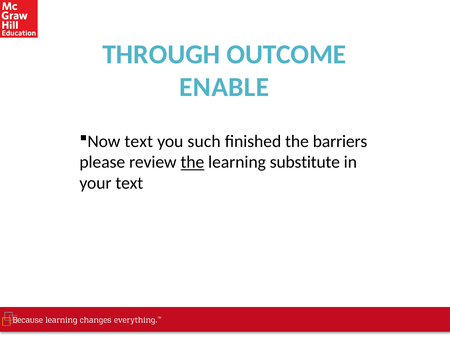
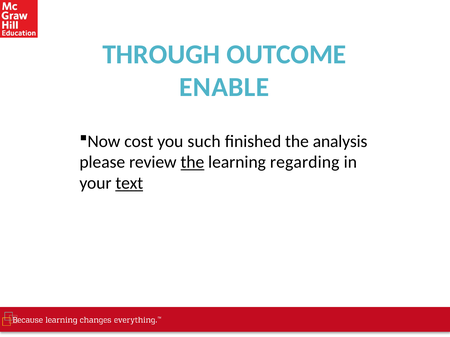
Now text: text -> cost (139, 141)
barriers: barriers -> analysis (340, 141)
substitute: substitute -> regarding (305, 162)
text underline: none -> present (129, 183)
